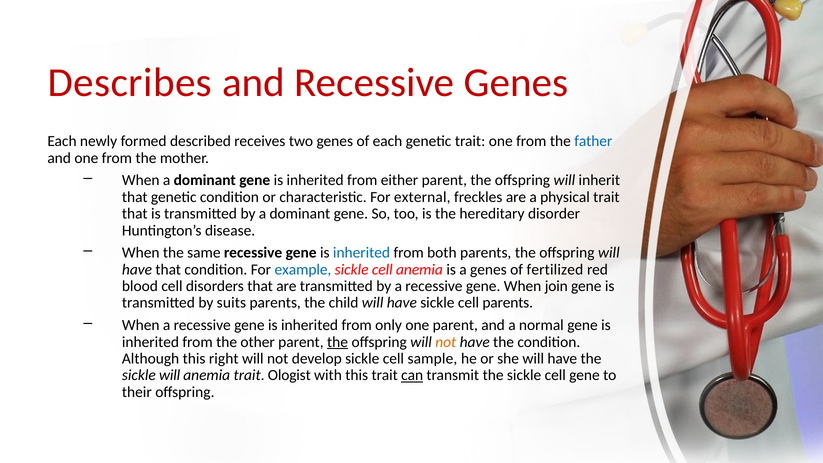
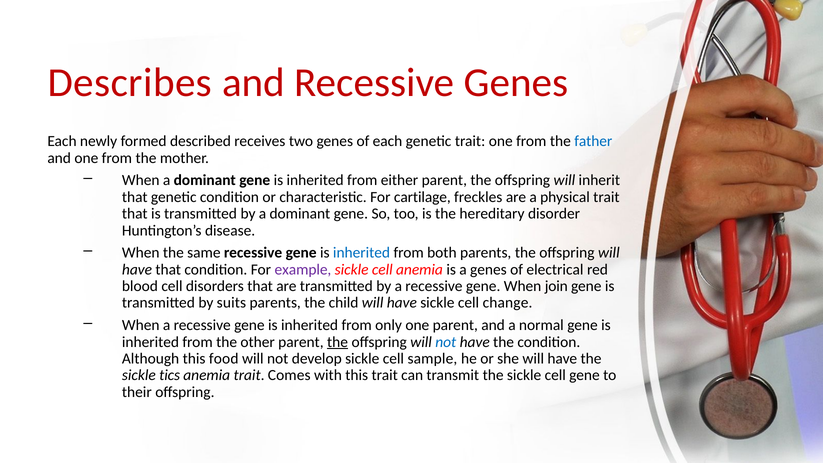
external: external -> cartilage (422, 197)
example colour: blue -> purple (303, 269)
fertilized: fertilized -> electrical (555, 269)
cell parents: parents -> change (508, 303)
not colour: orange -> blue (446, 342)
right: right -> food (224, 359)
sickle will: will -> tics (170, 375)
Ologist: Ologist -> Comes (289, 375)
can underline: present -> none (412, 375)
